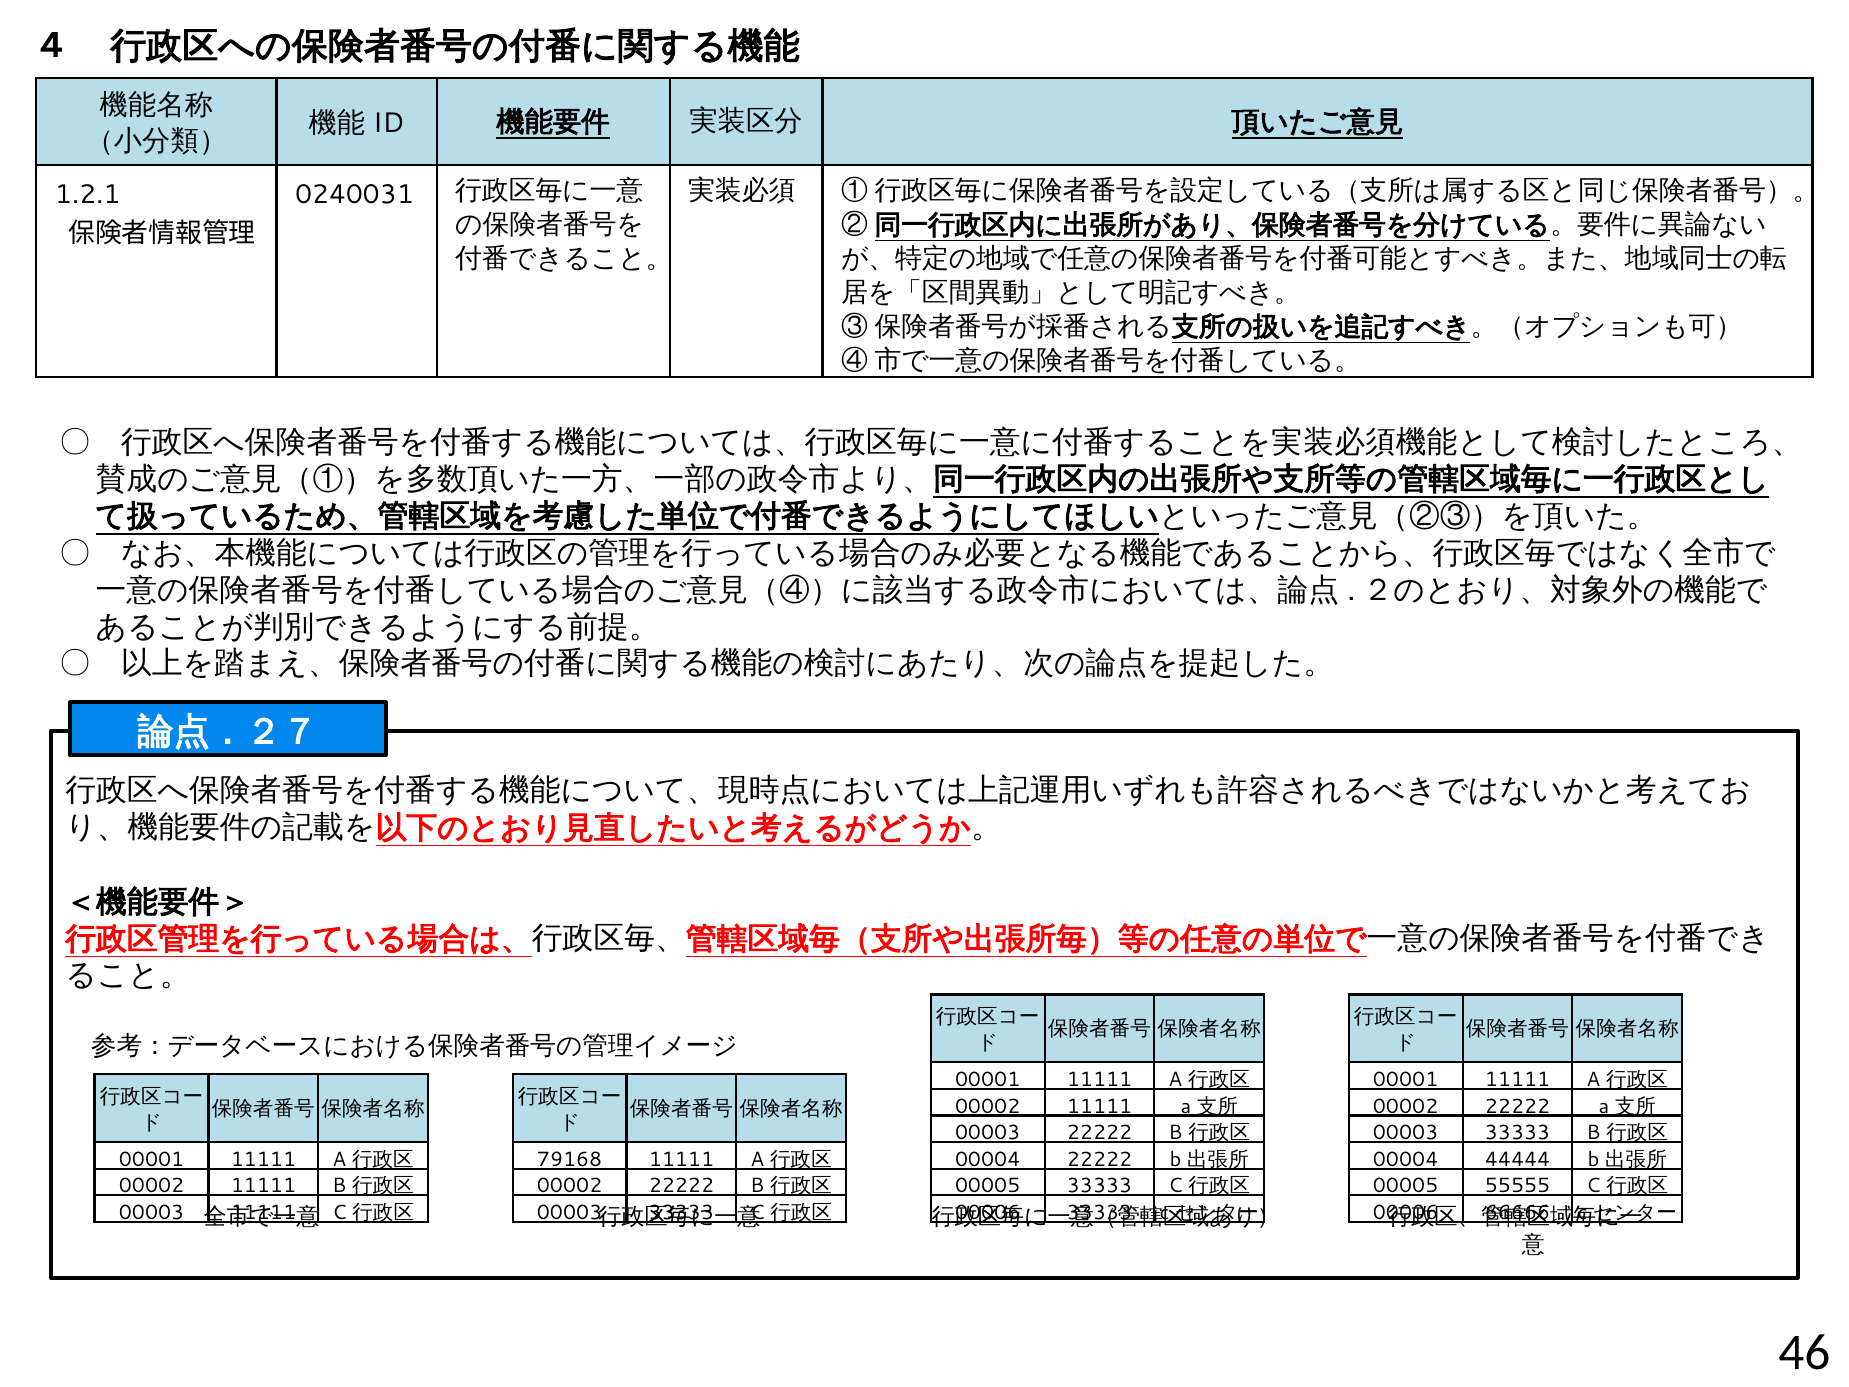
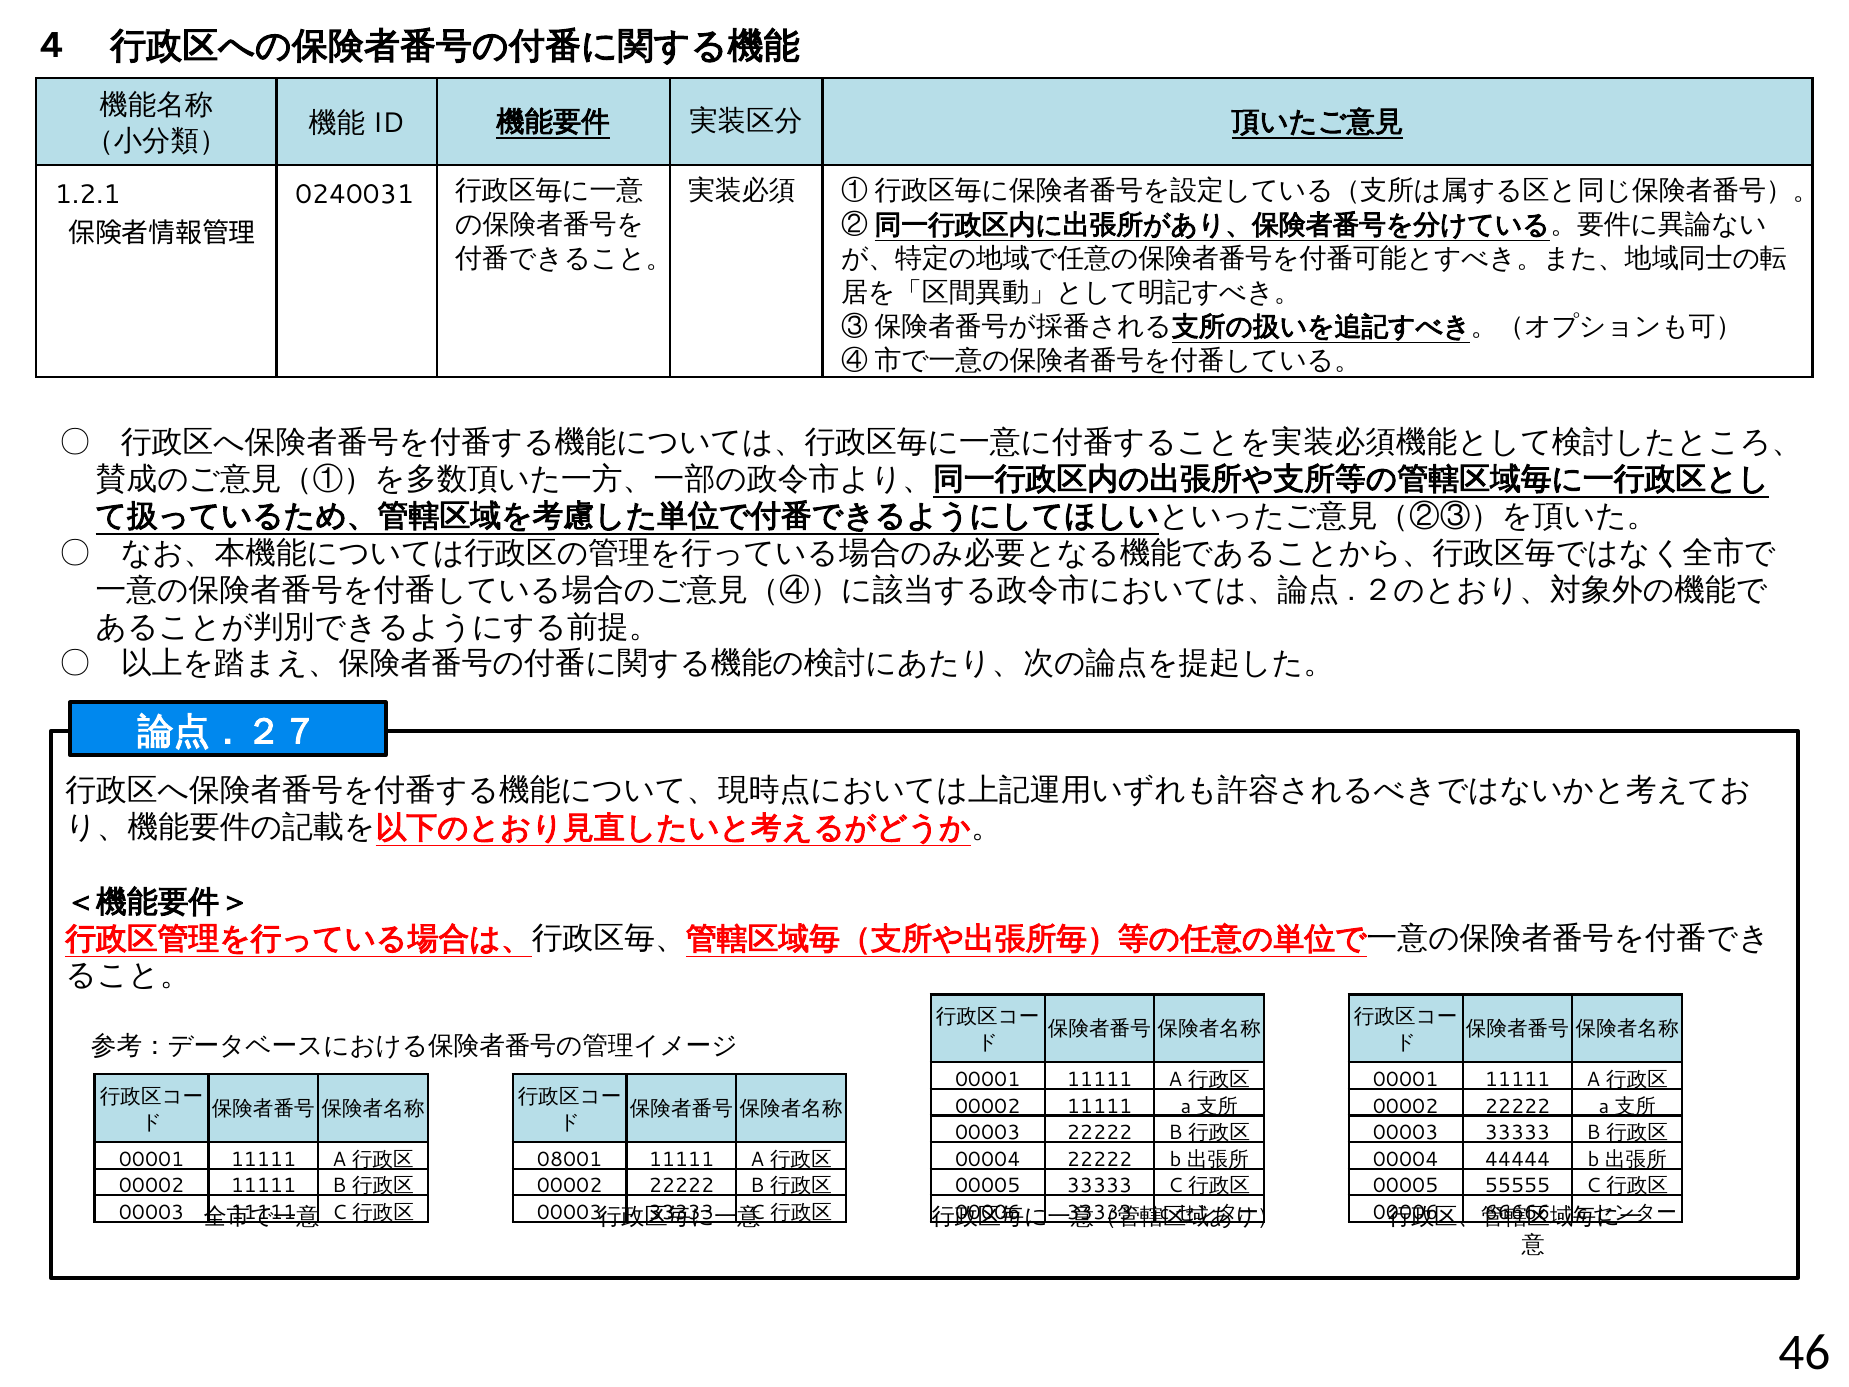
79168: 79168 -> 08001 (570, 1159)
